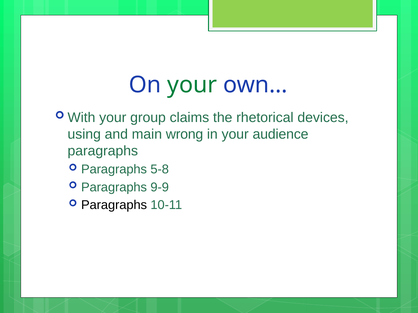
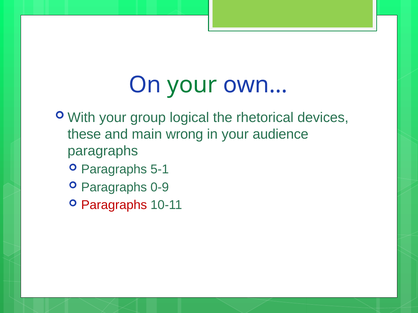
claims: claims -> logical (189, 118)
using: using -> these (84, 134)
5-8: 5-8 -> 5-1 (160, 170)
9-9: 9-9 -> 0-9 (160, 187)
Paragraphs colour: black -> red (114, 205)
